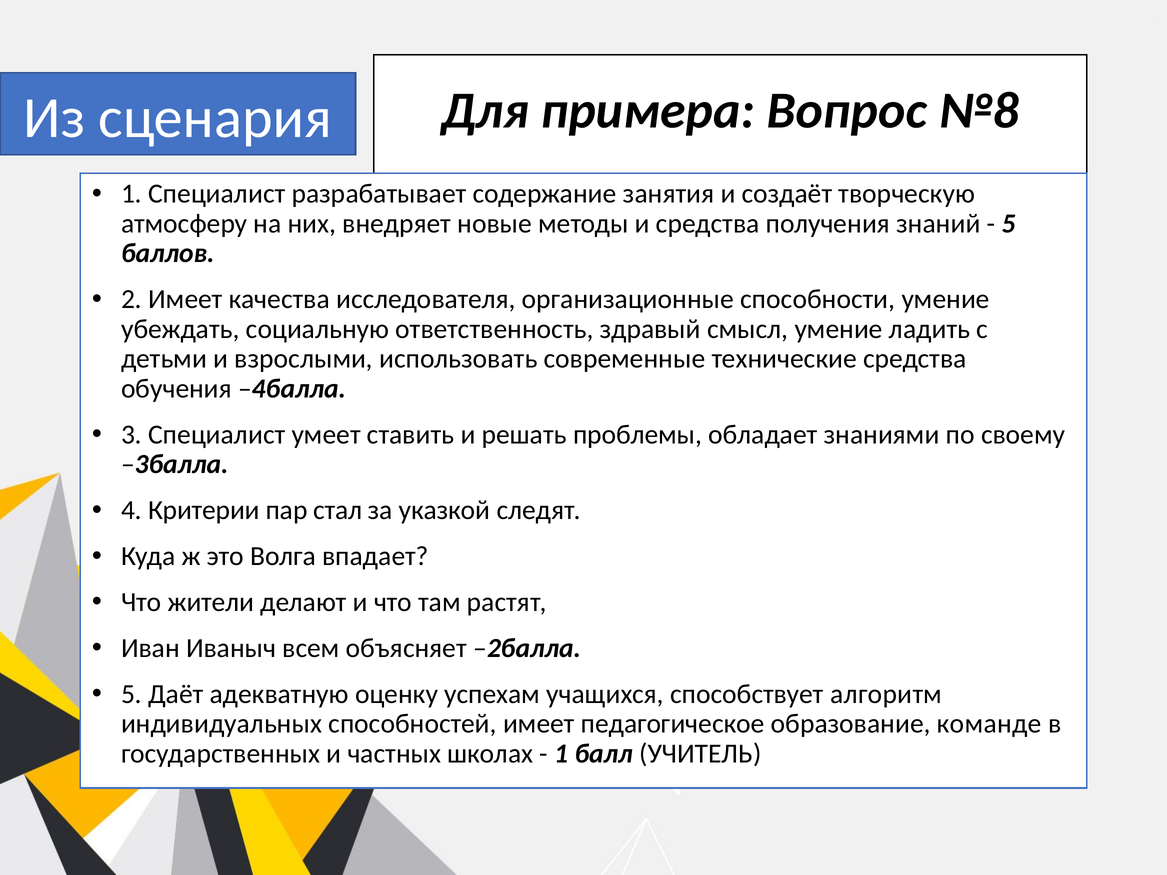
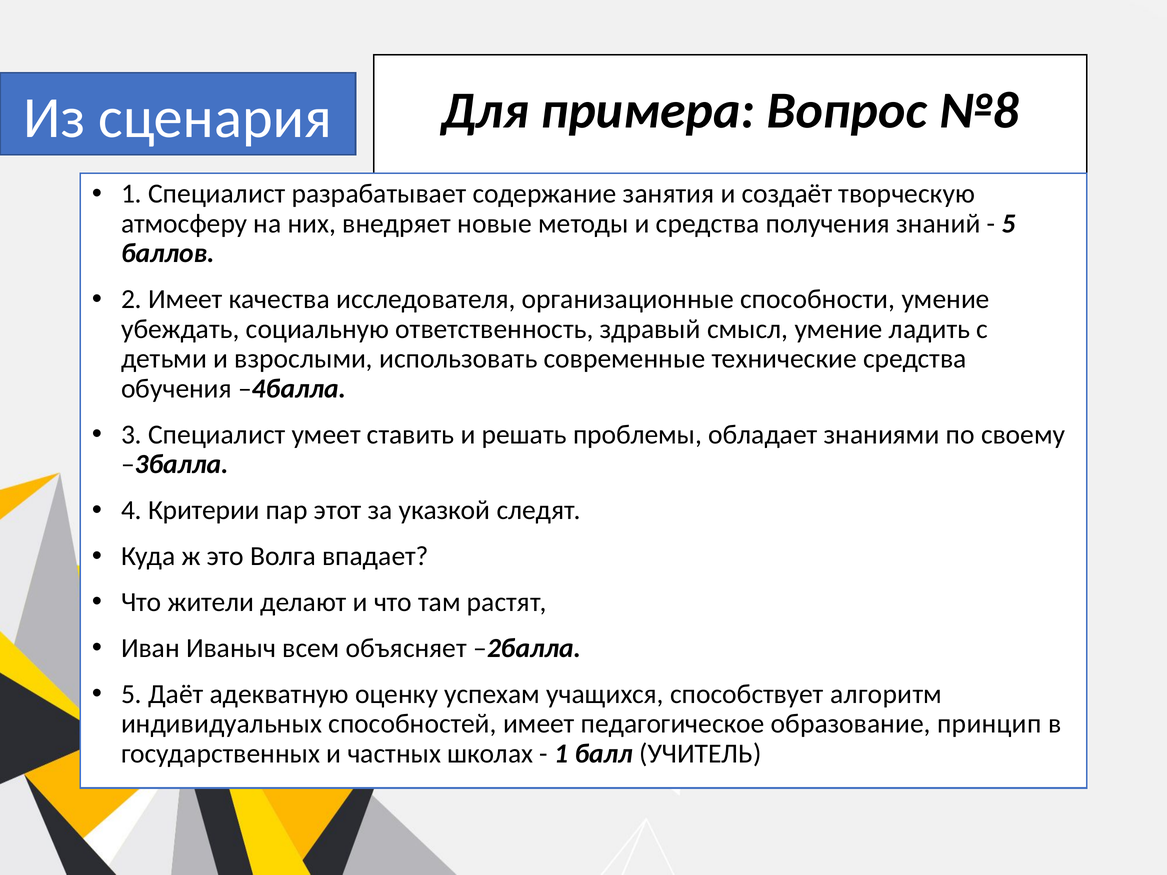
стал: стал -> этот (338, 510)
команде: команде -> принцип (989, 724)
